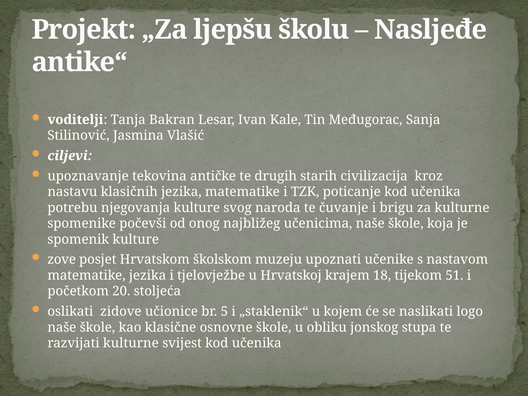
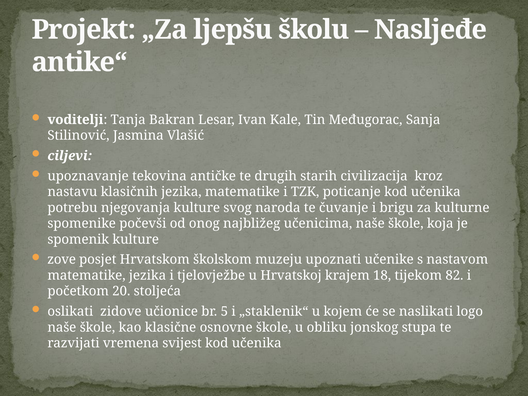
51: 51 -> 82 (454, 275)
razvijati kulturne: kulturne -> vremena (131, 343)
